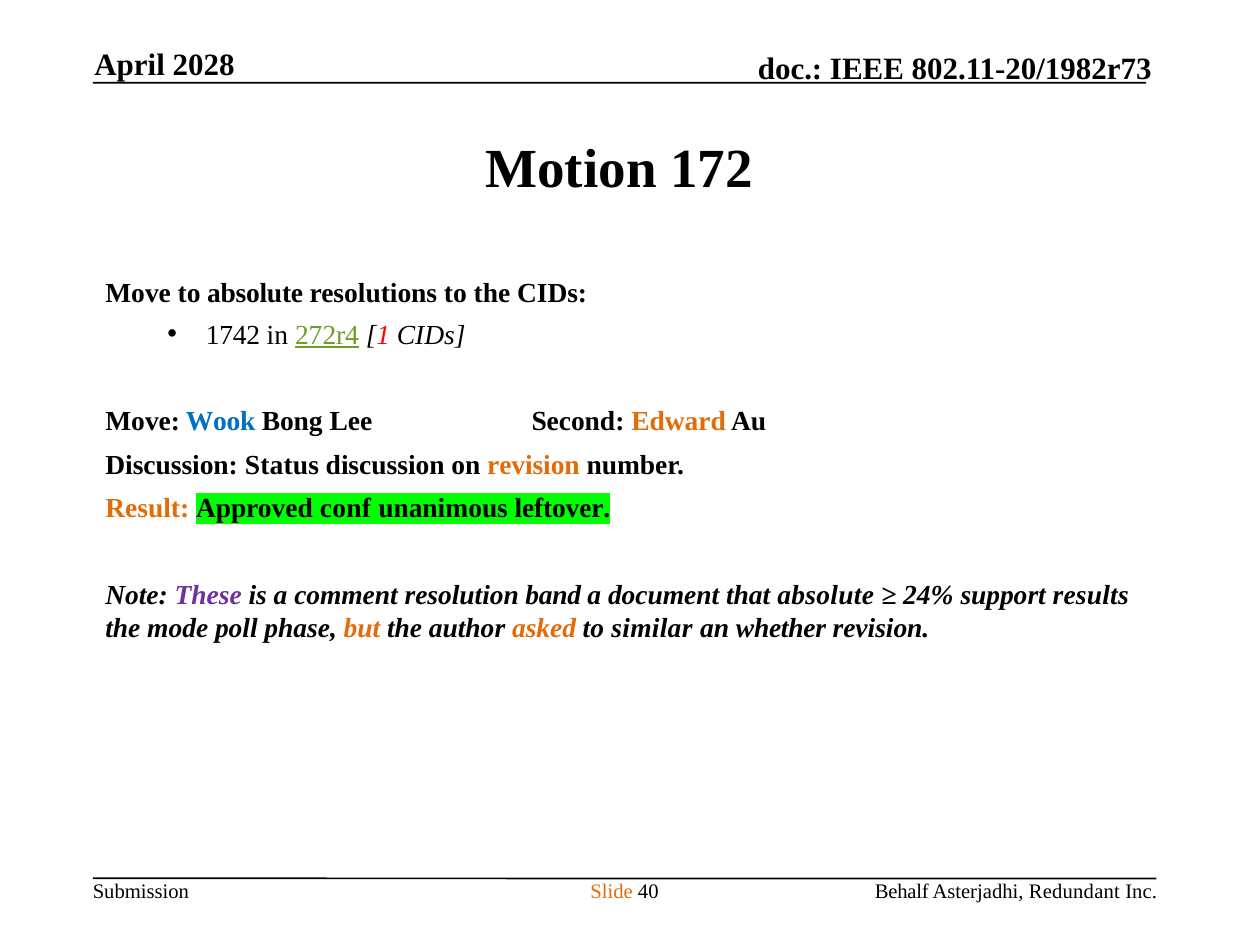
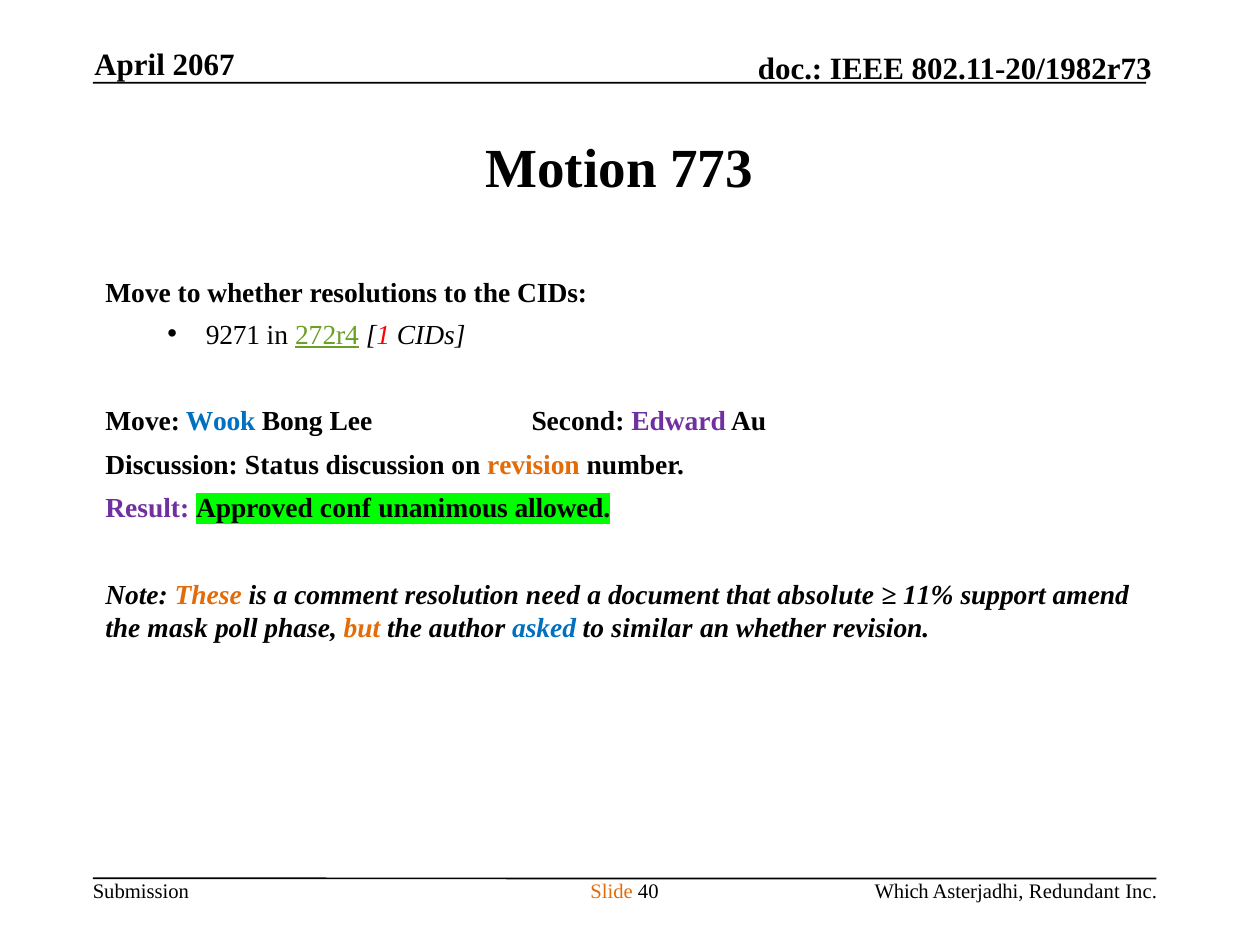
2028: 2028 -> 2067 (204, 66)
172: 172 -> 773 (712, 169)
to absolute: absolute -> whether (255, 293)
1742: 1742 -> 9271 (233, 335)
Edward colour: orange -> purple (679, 421)
Result colour: orange -> purple (147, 508)
leftover: leftover -> allowed (562, 508)
These colour: purple -> orange (208, 595)
band: band -> need (553, 595)
24%: 24% -> 11% (928, 595)
results: results -> amend (1091, 595)
mode: mode -> mask (178, 628)
asked colour: orange -> blue (544, 628)
Behalf: Behalf -> Which (902, 891)
